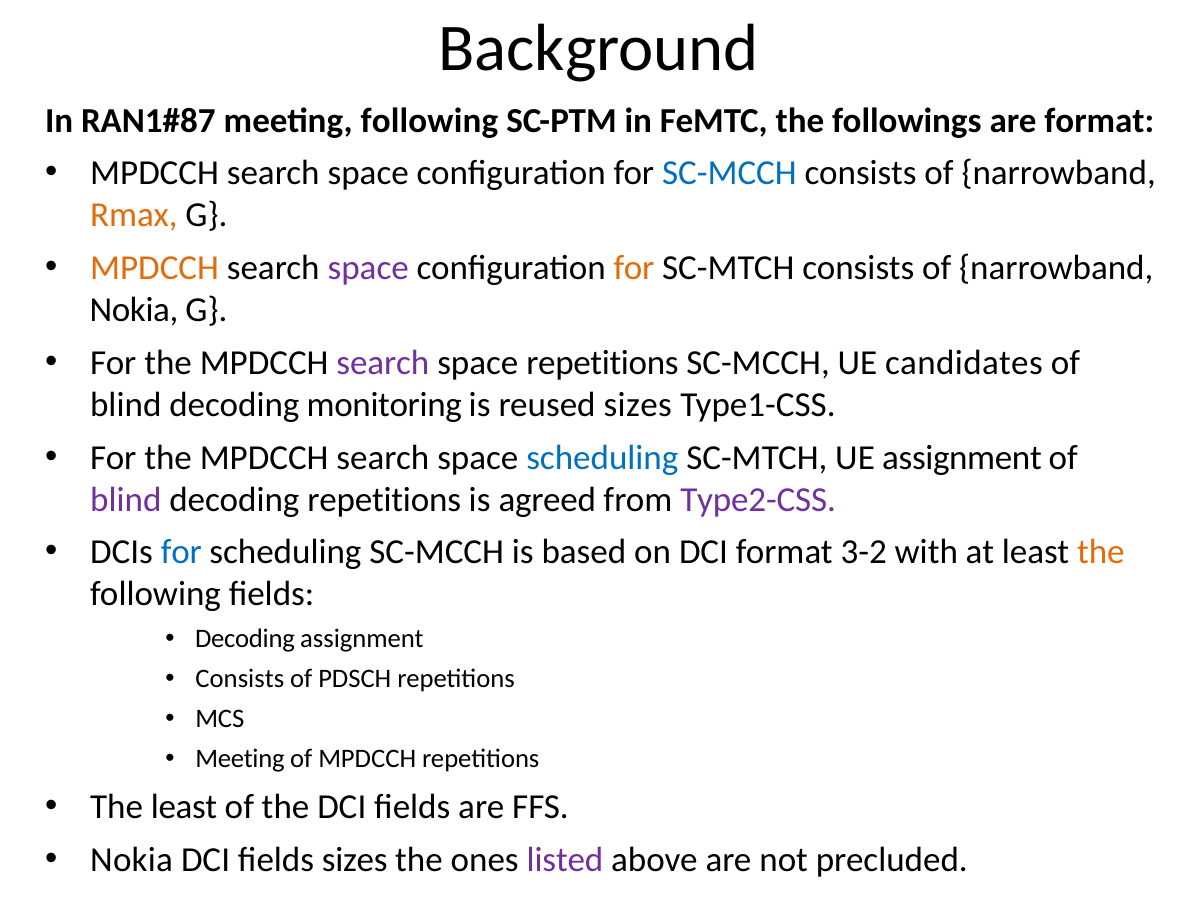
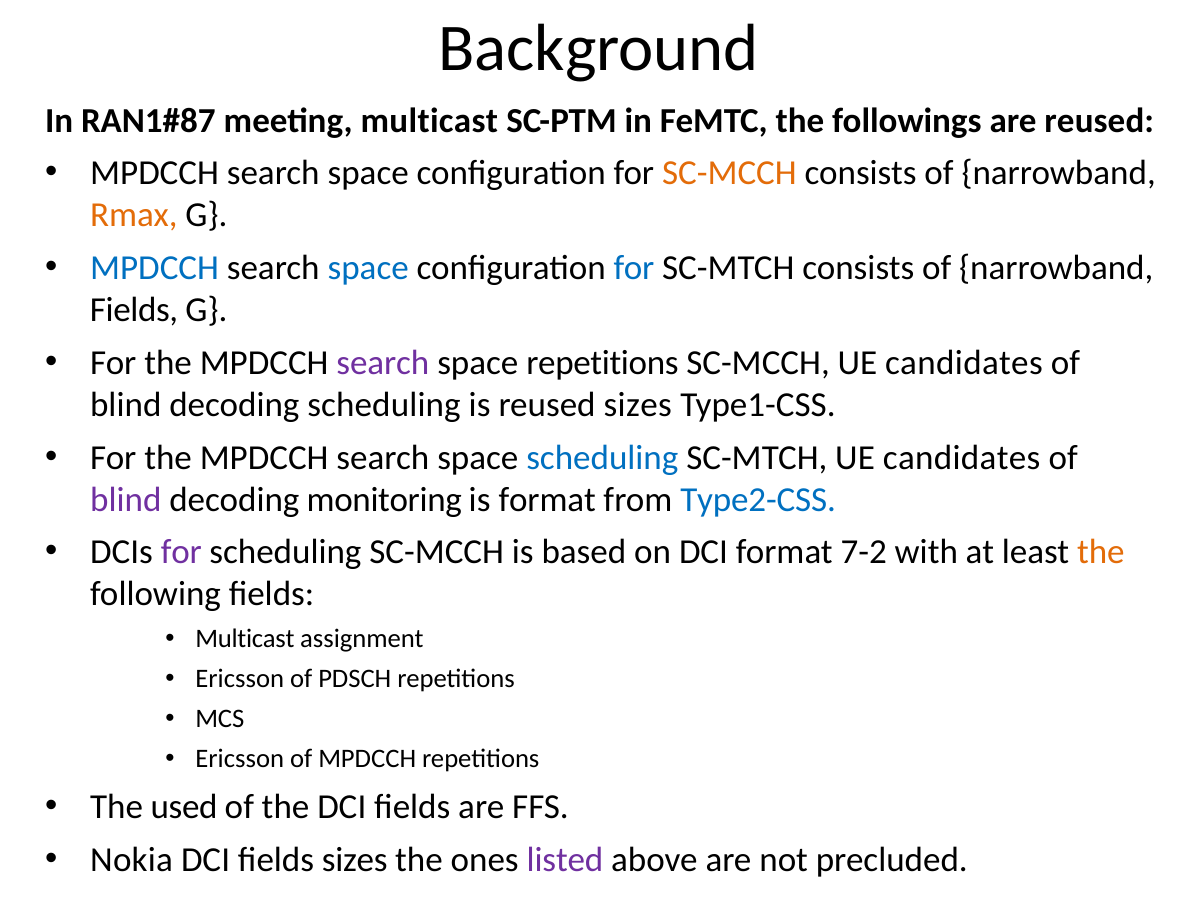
meeting following: following -> multicast (429, 121)
are format: format -> reused (1099, 121)
SC-MCCH colour: blue -> orange (729, 173)
MPDCCH colour: orange -> blue (155, 268)
space colour: purple -> blue (368, 268)
for colour: orange -> blue (634, 268)
Nokia: Nokia -> Fields (134, 310)
decoding monitoring: monitoring -> scheduling (384, 405)
SC-MTCH UE assignment: assignment -> candidates (962, 458)
decoding repetitions: repetitions -> monitoring (384, 500)
is agreed: agreed -> format (547, 500)
Type2-CSS colour: purple -> blue (758, 500)
for colour: blue -> purple (181, 553)
3-2: 3-2 -> 7-2 (864, 553)
Decoding: Decoding -> Multicast (245, 639)
Consists: Consists -> Ericsson (240, 679)
Meeting: Meeting -> Ericsson (240, 759)
The least: least -> used (184, 808)
